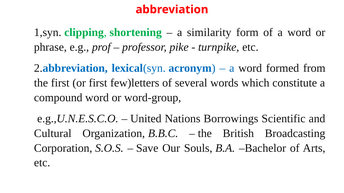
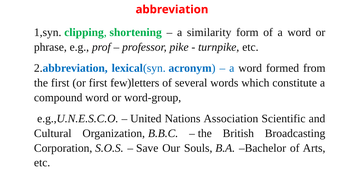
Borrowings: Borrowings -> Association (231, 119)
